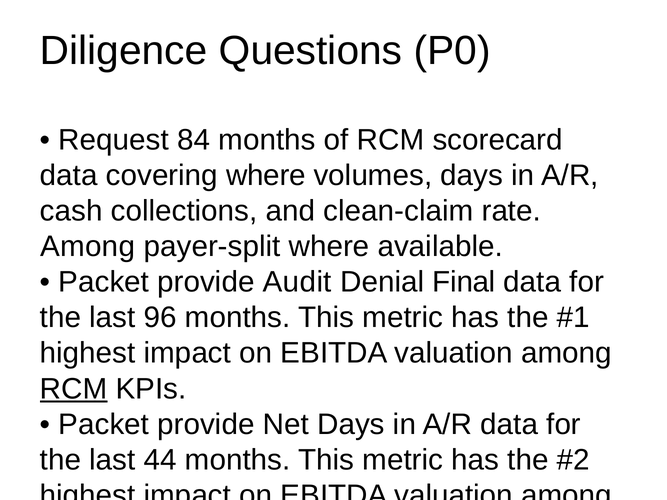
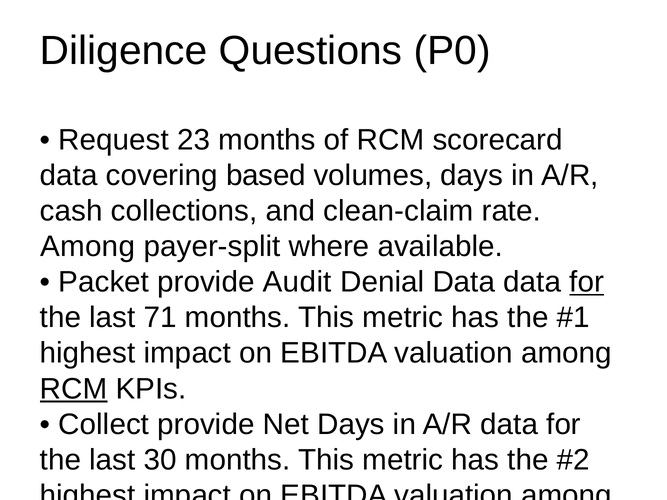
84: 84 -> 23 (194, 140)
covering where: where -> based (266, 175)
Denial Final: Final -> Data (464, 282)
for underline: none -> present (587, 282)
96: 96 -> 71 (160, 318)
Packet: Packet -> Collect (104, 425)
44: 44 -> 30 (160, 460)
